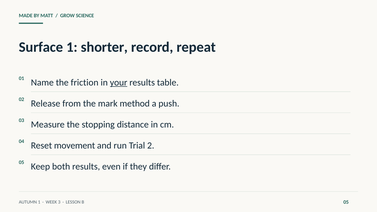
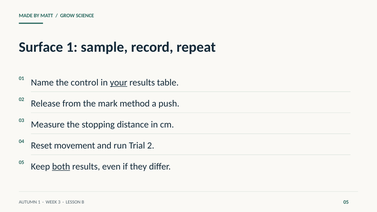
shorter: shorter -> sample (104, 47)
friction: friction -> control (85, 82)
both underline: none -> present (61, 167)
